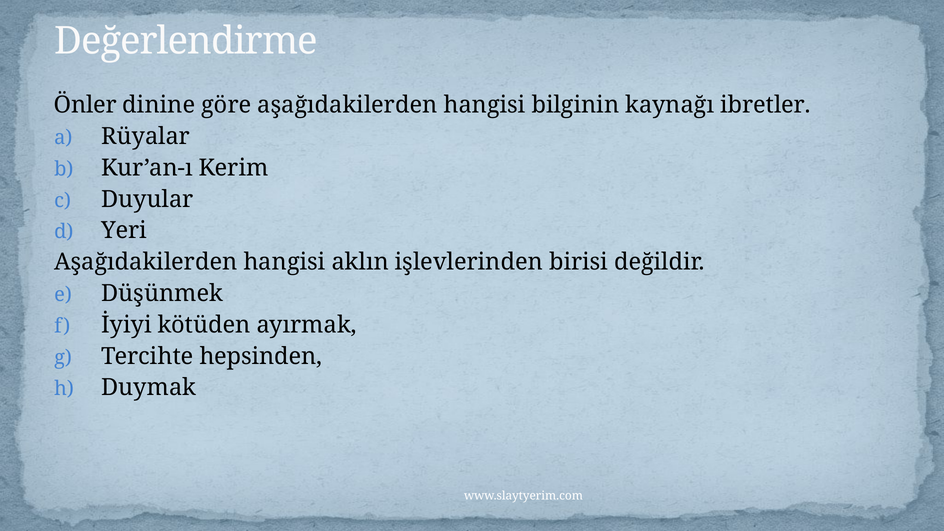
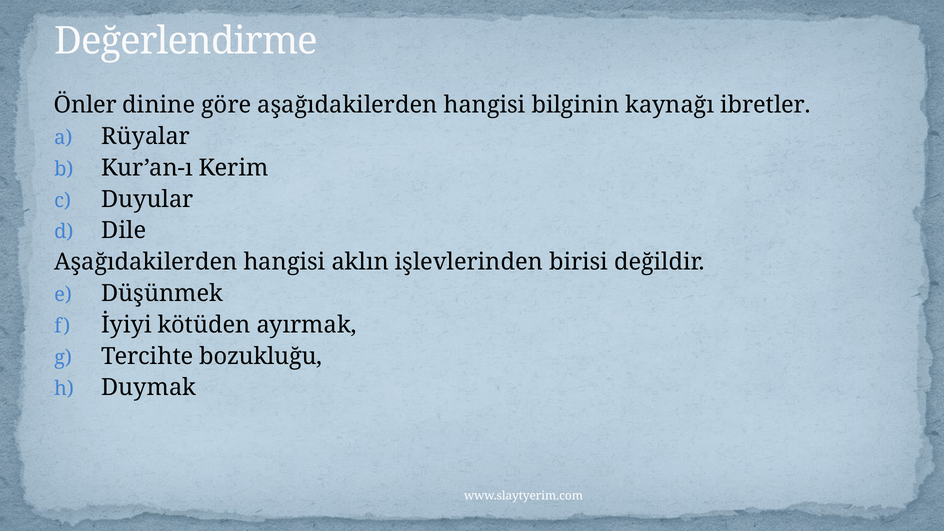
Yeri: Yeri -> Dile (124, 231)
hepsinden: hepsinden -> bozukluğu (261, 356)
